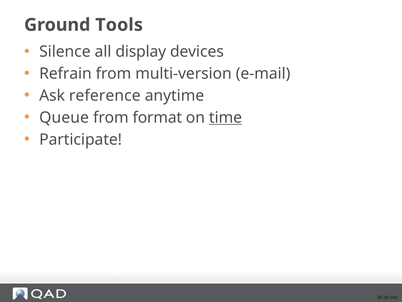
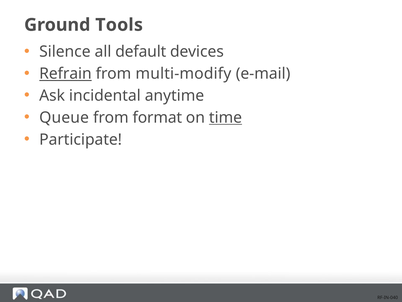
display: display -> default (141, 52)
Refrain underline: none -> present (65, 74)
multi-version: multi-version -> multi-modify (183, 74)
reference: reference -> incidental (105, 95)
